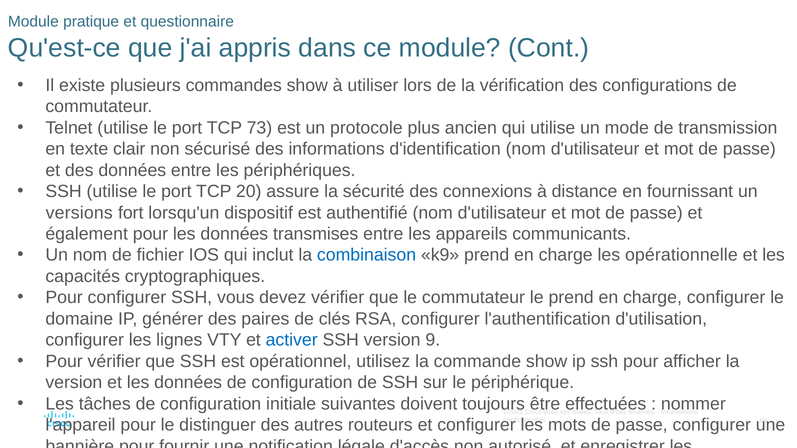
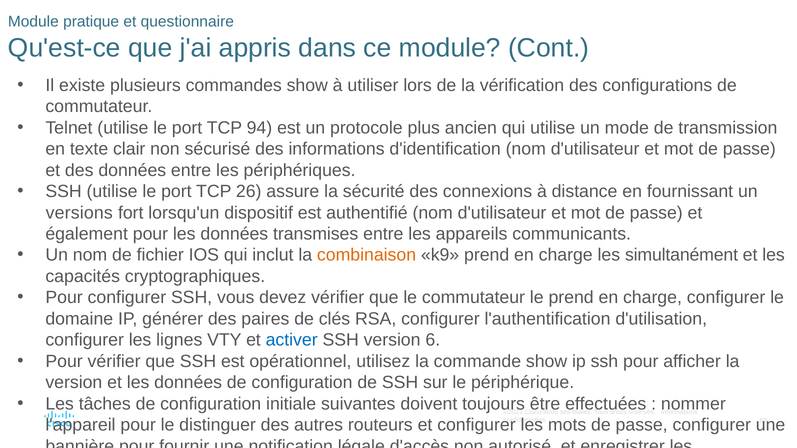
73: 73 -> 94 (259, 128)
20: 20 -> 26 (249, 192)
combinaison colour: blue -> orange (367, 255)
opérationnelle: opérationnelle -> simultanément (682, 255)
9: 9 -> 6 (433, 340)
